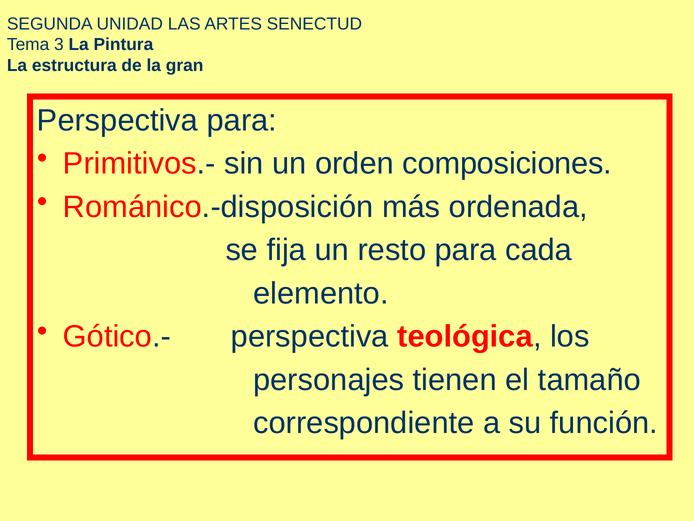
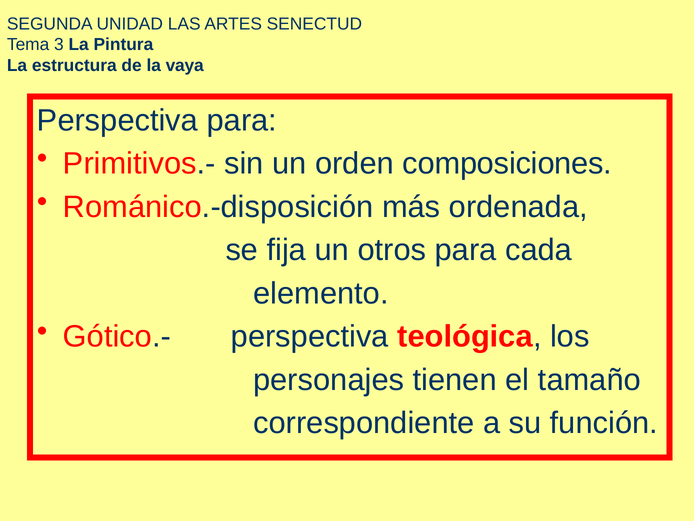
gran: gran -> vaya (185, 65)
resto: resto -> otros (392, 250)
